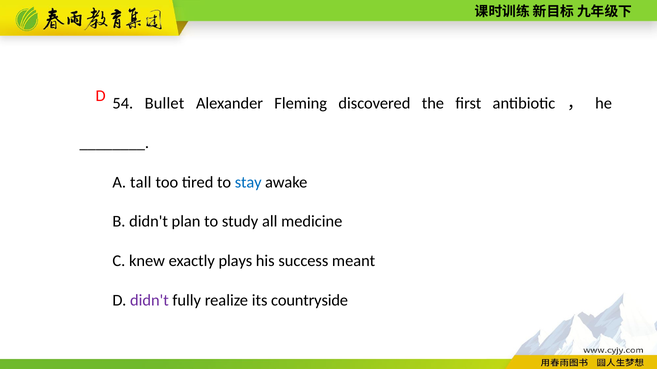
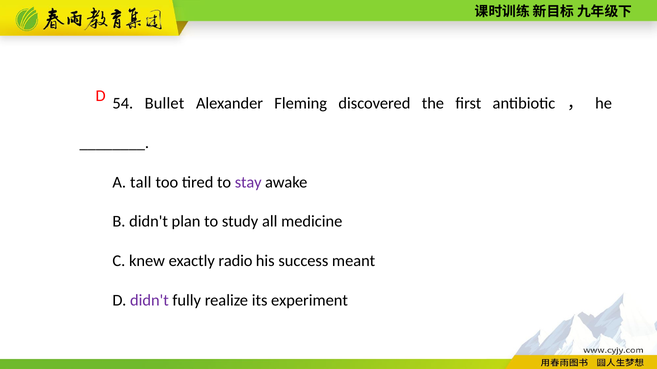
stay colour: blue -> purple (248, 182)
plays: plays -> radio (235, 261)
countryside: countryside -> experiment (309, 301)
